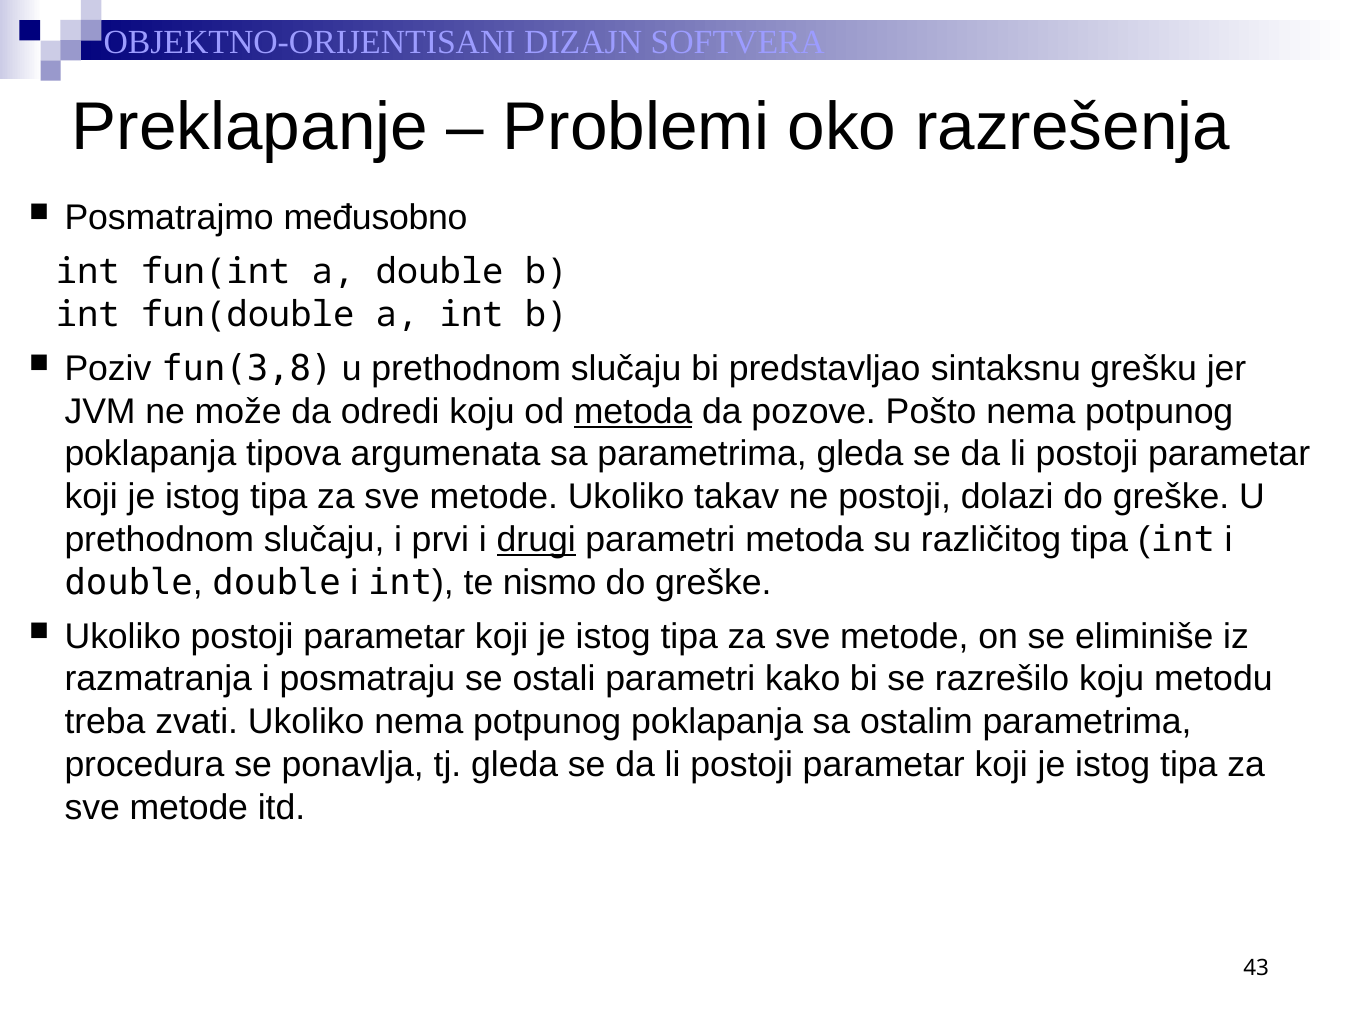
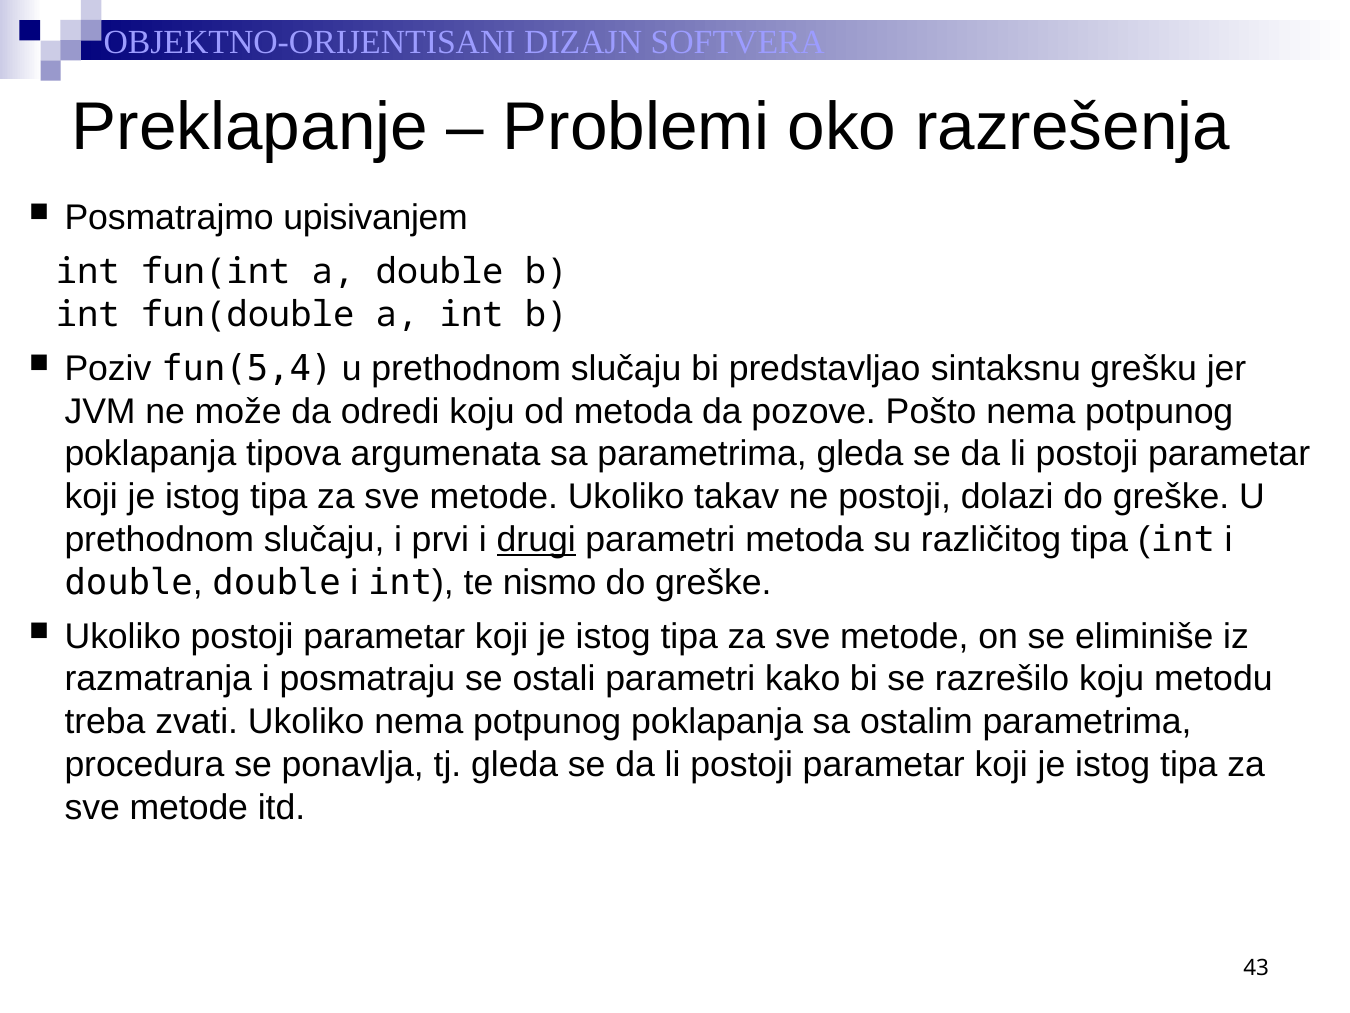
međusobno: međusobno -> upisivanjem (376, 218)
fun(3,8: fun(3,8 -> fun(5,4 (247, 368)
metoda underline: present -> none (633, 411)
